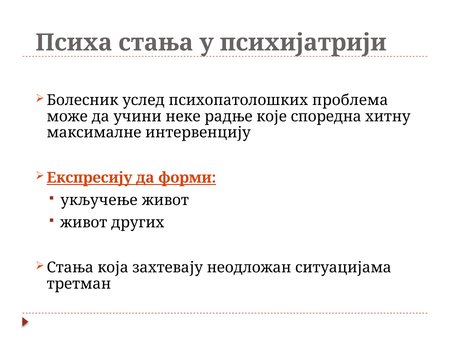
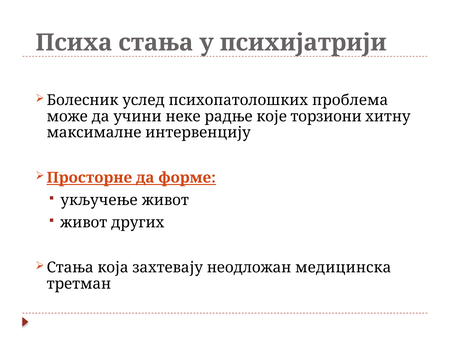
споредна: споредна -> торзиони (326, 116)
Експресију: Експресију -> Просторне (89, 177)
форми: форми -> форме (187, 177)
ситуацијама: ситуацијама -> медицинска (343, 267)
